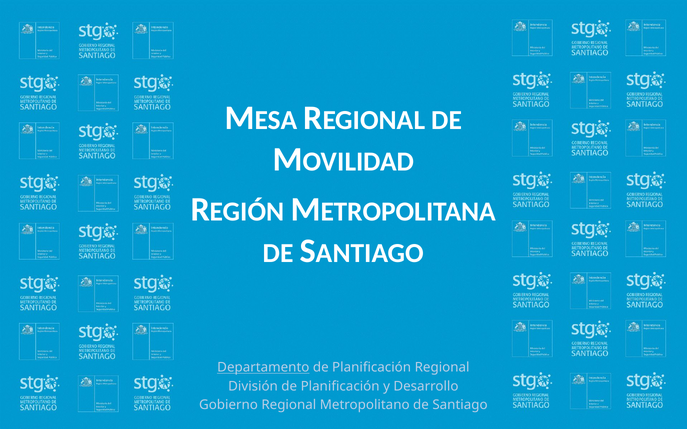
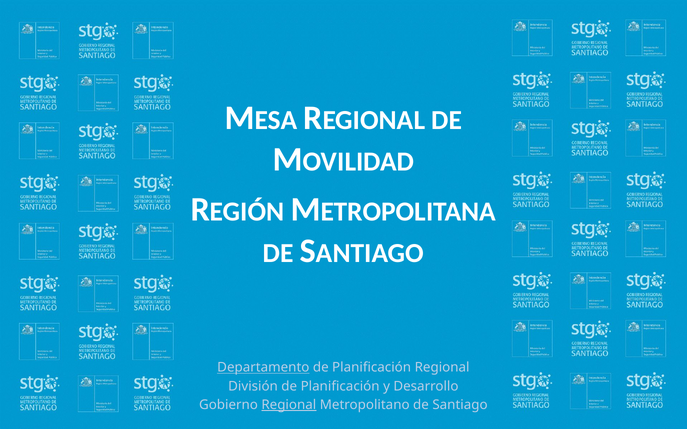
Regional underline: none -> present (289, 405)
